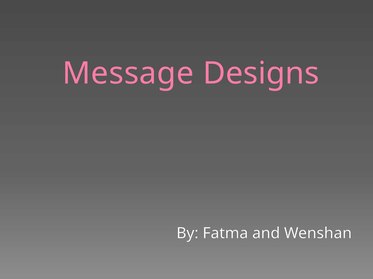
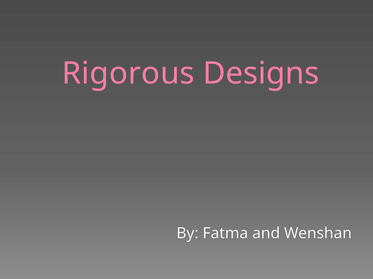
Message: Message -> Rigorous (128, 74)
